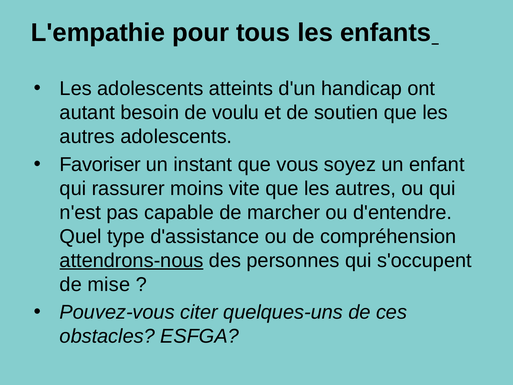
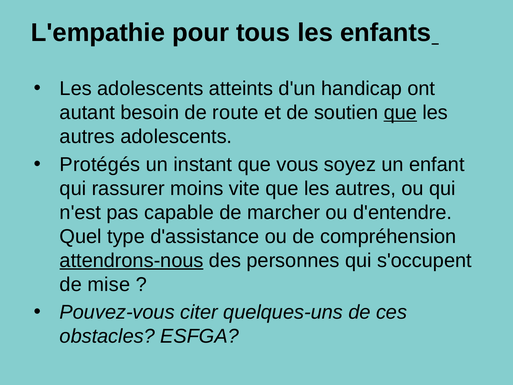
voulu: voulu -> route (235, 113)
que underline: none -> present (400, 113)
Favoriser: Favoriser -> Protégés (100, 164)
